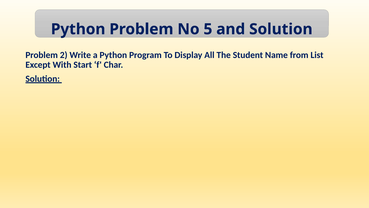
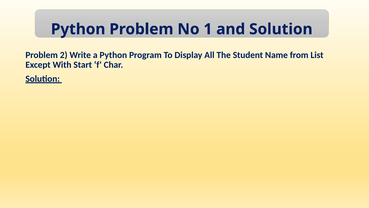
5: 5 -> 1 (208, 29)
